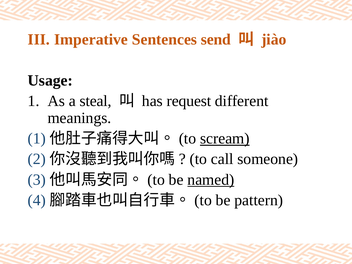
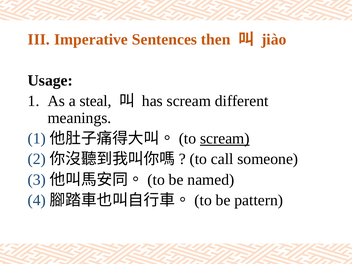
send: send -> then (216, 39)
has request: request -> scream (189, 101)
named underline: present -> none (211, 180)
